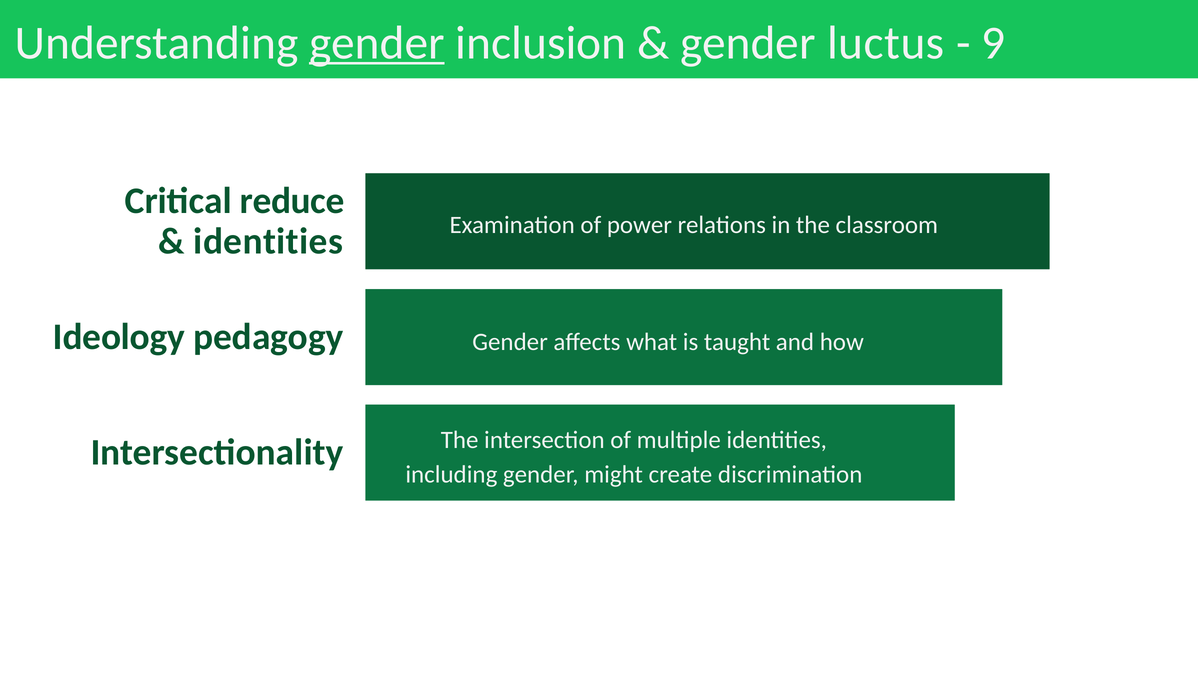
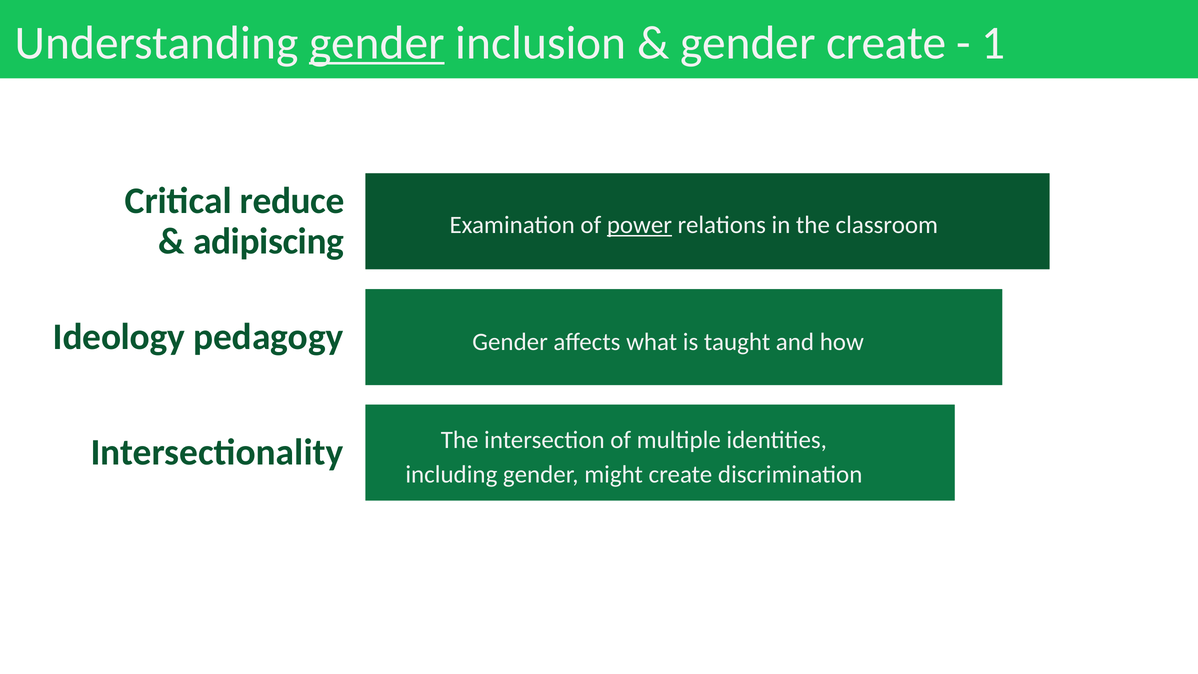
gender luctus: luctus -> create (886, 43)
9: 9 -> 1 (993, 43)
power underline: none -> present (639, 225)
identities: identities -> adipiscing (269, 241)
